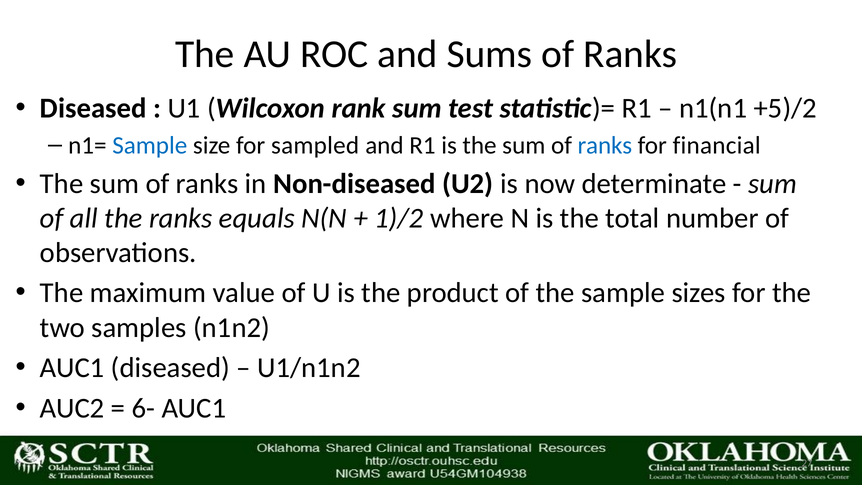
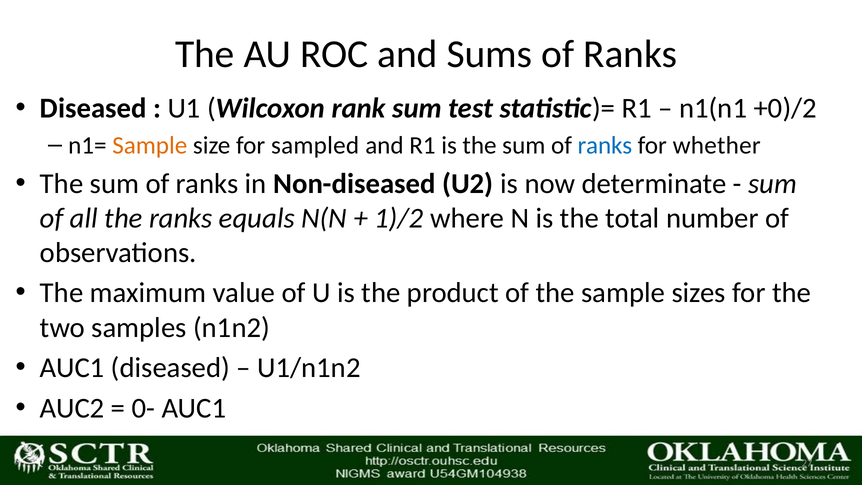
+5)/2: +5)/2 -> +0)/2 (785, 108)
Sample colour: blue -> orange (150, 145)
financial: financial -> whether (717, 145)
6-: 6- -> 0- (143, 408)
